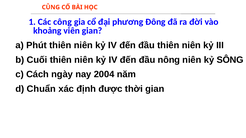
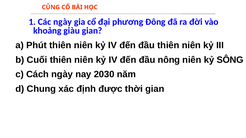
Các công: công -> ngày (63, 22)
viên: viên -> giàu (72, 31)
2004: 2004 -> 2030 (104, 75)
Chuẩn: Chuẩn -> Chung (41, 89)
